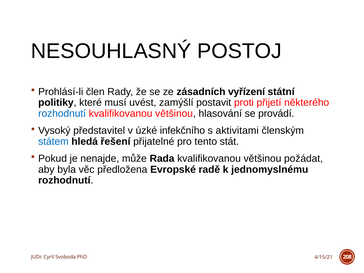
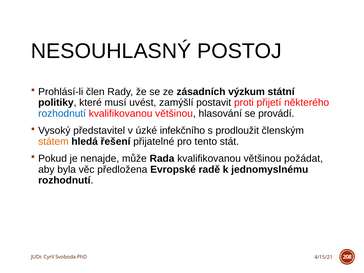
vyřízení: vyřízení -> výzkum (247, 92)
aktivitami: aktivitami -> prodloužit (237, 131)
státem colour: blue -> orange (53, 141)
